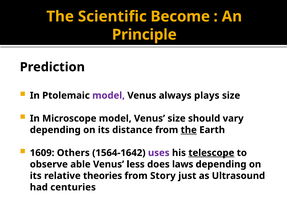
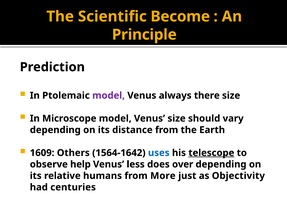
plays: plays -> there (207, 96)
the underline: present -> none (189, 130)
uses colour: purple -> blue (159, 153)
able: able -> help (80, 164)
laws: laws -> over (183, 164)
theories: theories -> humans (103, 176)
Story: Story -> More (163, 176)
Ultrasound: Ultrasound -> Objectivity (238, 176)
